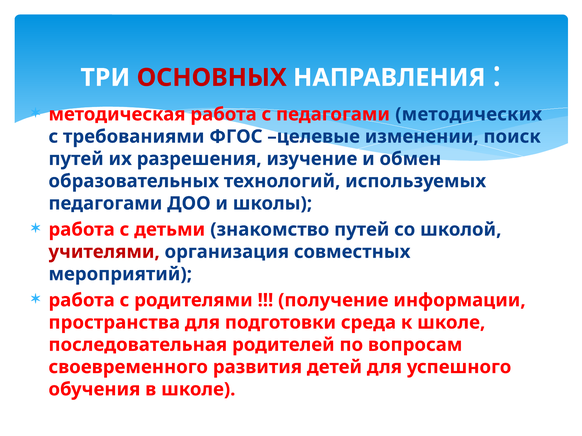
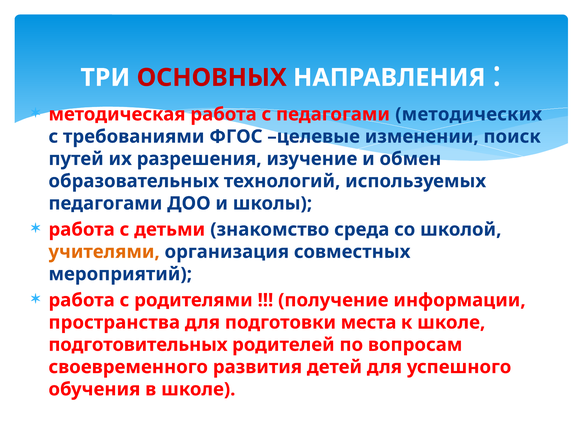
знакомство путей: путей -> среда (362, 230)
учителями colour: red -> orange (104, 252)
среда: среда -> места (369, 323)
последовательная: последовательная -> подготовительных (138, 345)
